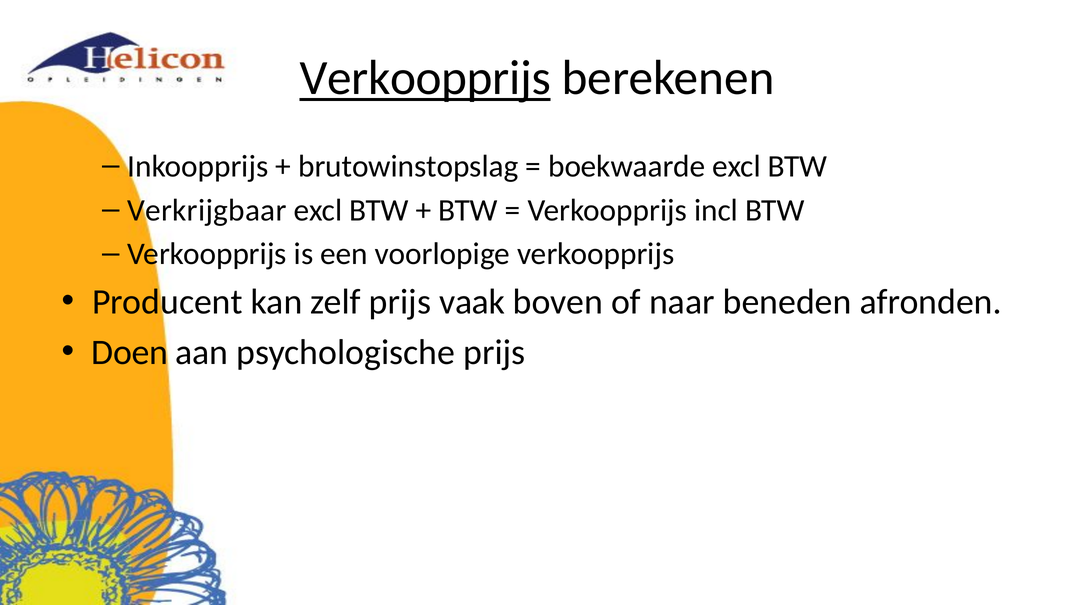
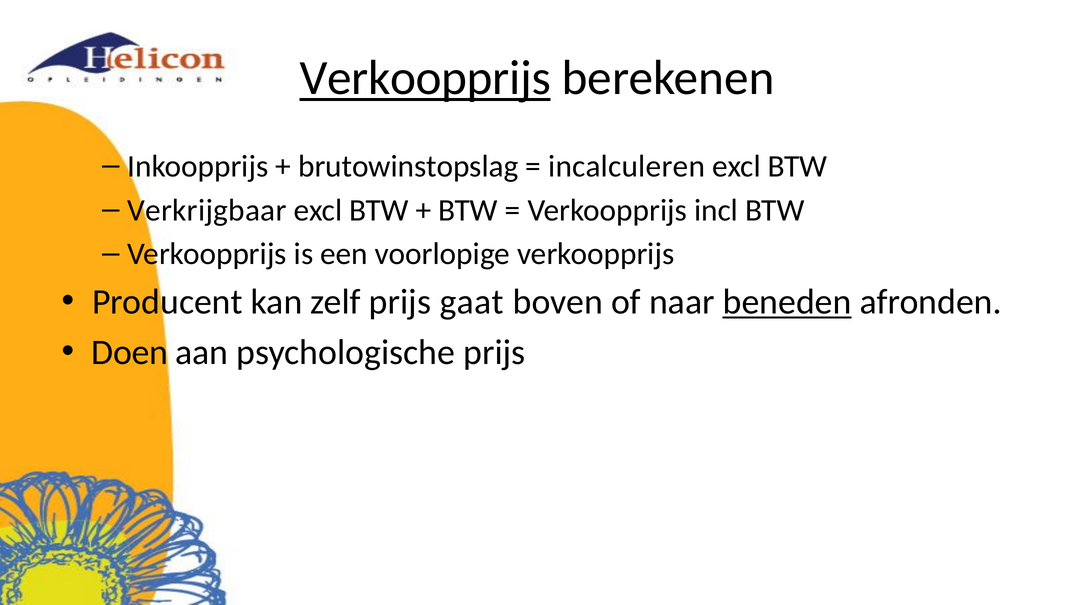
boekwaarde: boekwaarde -> incalculeren (627, 166)
vaak: vaak -> gaat (472, 302)
beneden underline: none -> present (787, 302)
